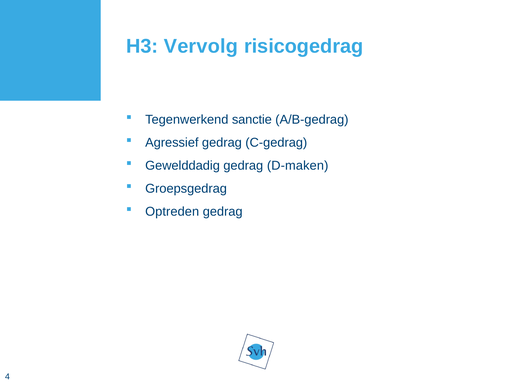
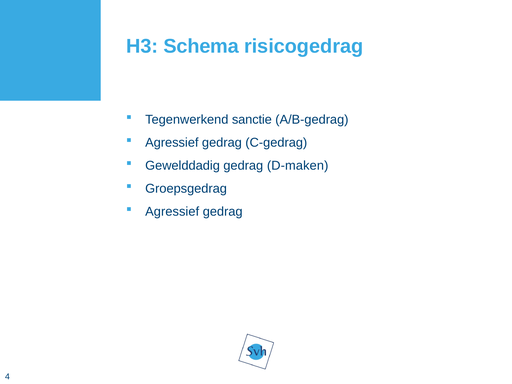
Vervolg: Vervolg -> Schema (201, 46)
Optreden: Optreden -> Agressief (172, 212)
